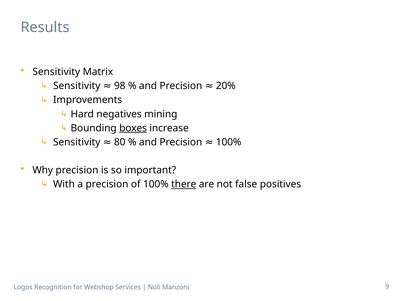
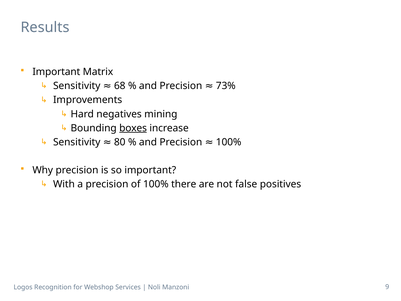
Sensitivity: Sensitivity -> Important (56, 72)
98: 98 -> 68 (120, 86)
20%: 20% -> 73% (226, 86)
there underline: present -> none (184, 184)
